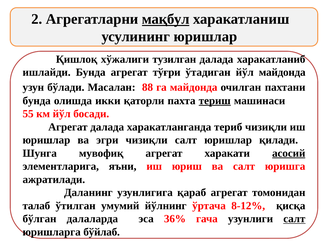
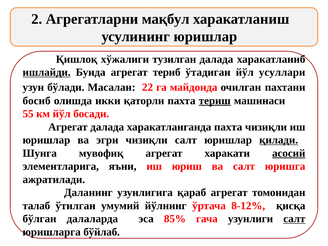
мақбул underline: present -> none (166, 19)
ишлайди underline: none -> present (47, 72)
тўғри: тўғри -> териб (167, 72)
йўл майдонда: майдонда -> усуллари (282, 72)
88: 88 -> 22 (148, 87)
бунда: бунда -> босиб (37, 101)
харакатланганда териб: териб -> пахта (228, 127)
қилади underline: none -> present (279, 140)
36%: 36% -> 85% (175, 219)
